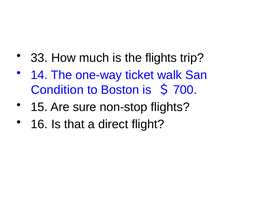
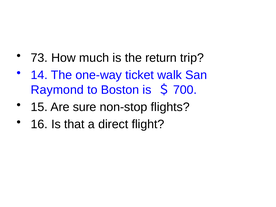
33: 33 -> 73 (39, 58)
the flights: flights -> return (161, 58)
Condition: Condition -> Raymond (57, 90)
